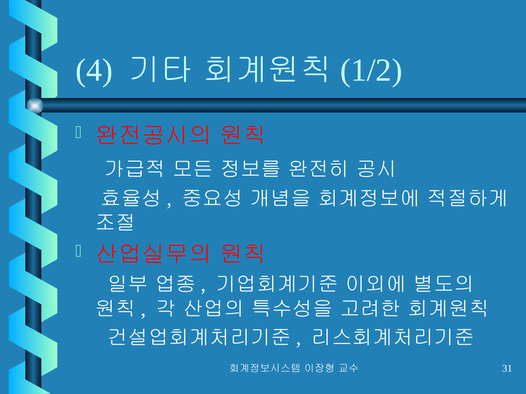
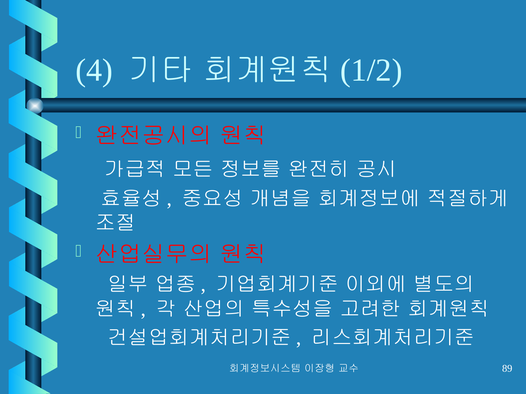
31: 31 -> 89 (507, 369)
